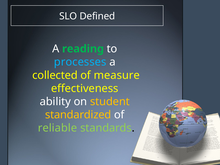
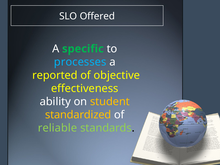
Defined: Defined -> Offered (97, 16)
reading: reading -> specific (83, 49)
collected: collected -> reported (55, 75)
measure: measure -> objective (117, 75)
